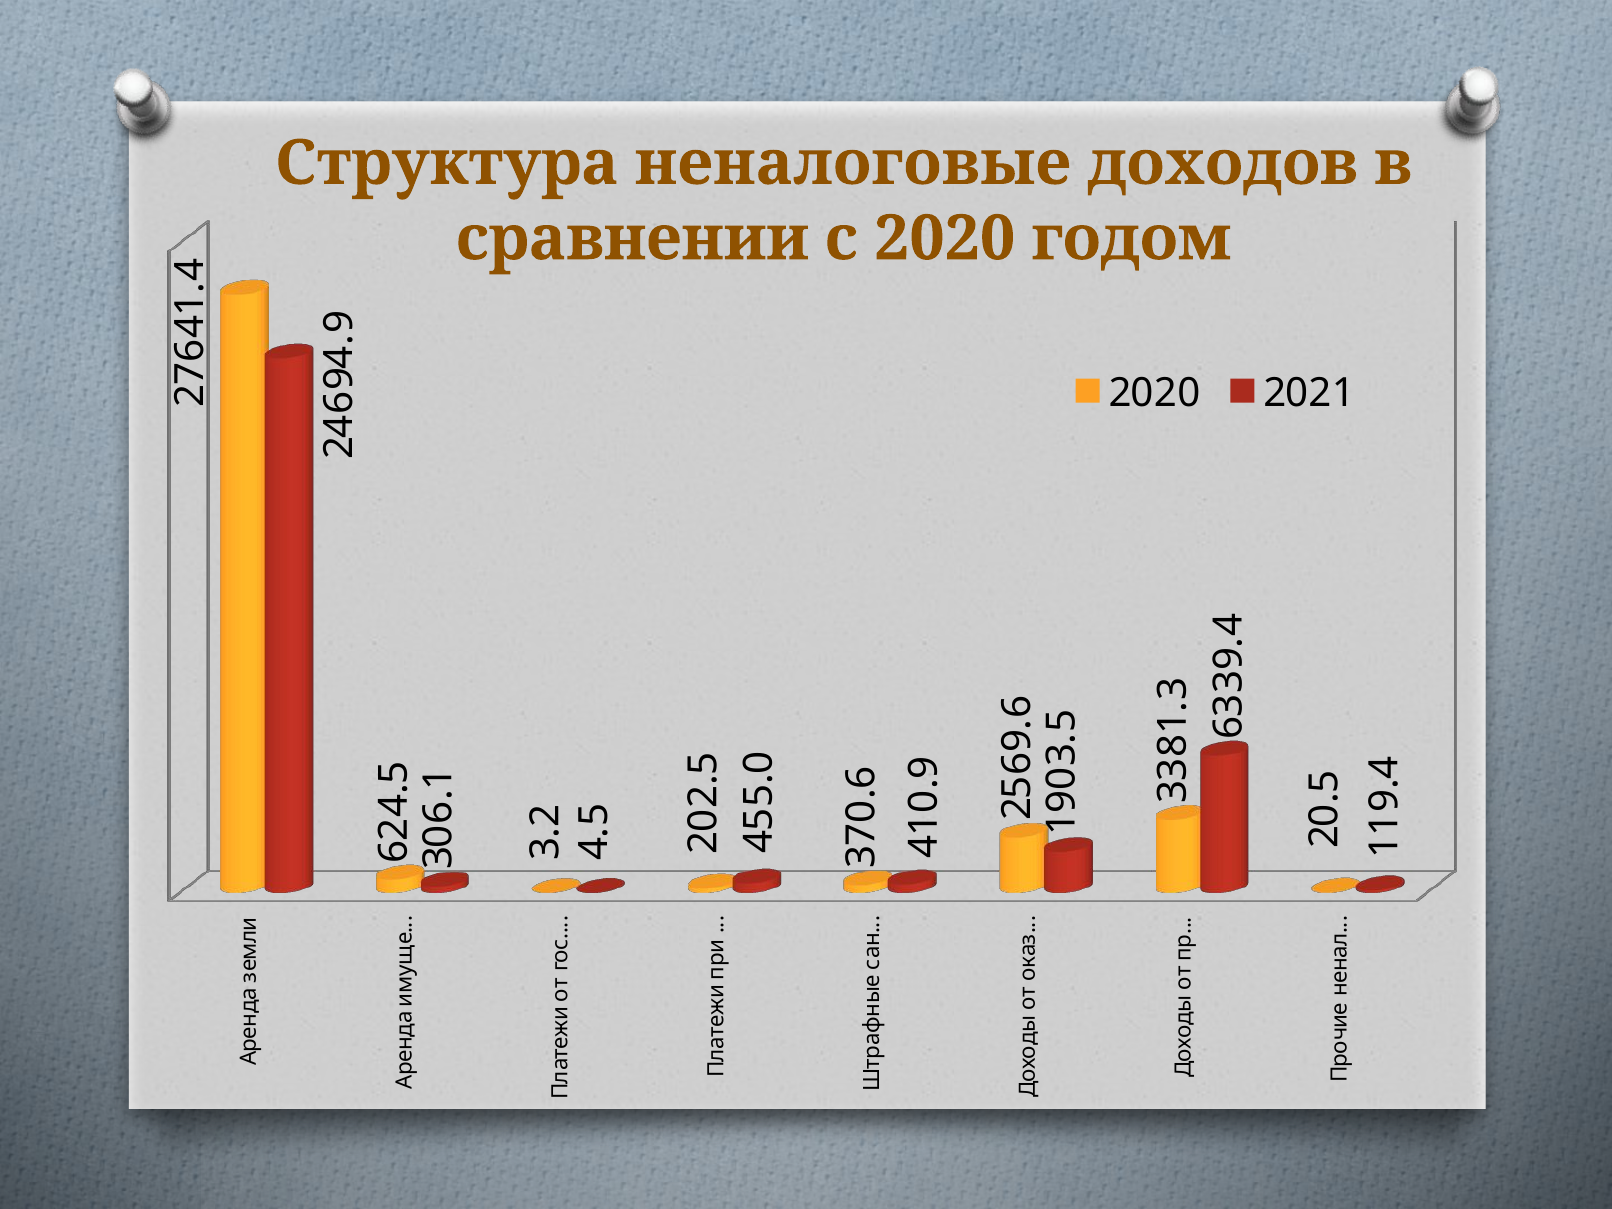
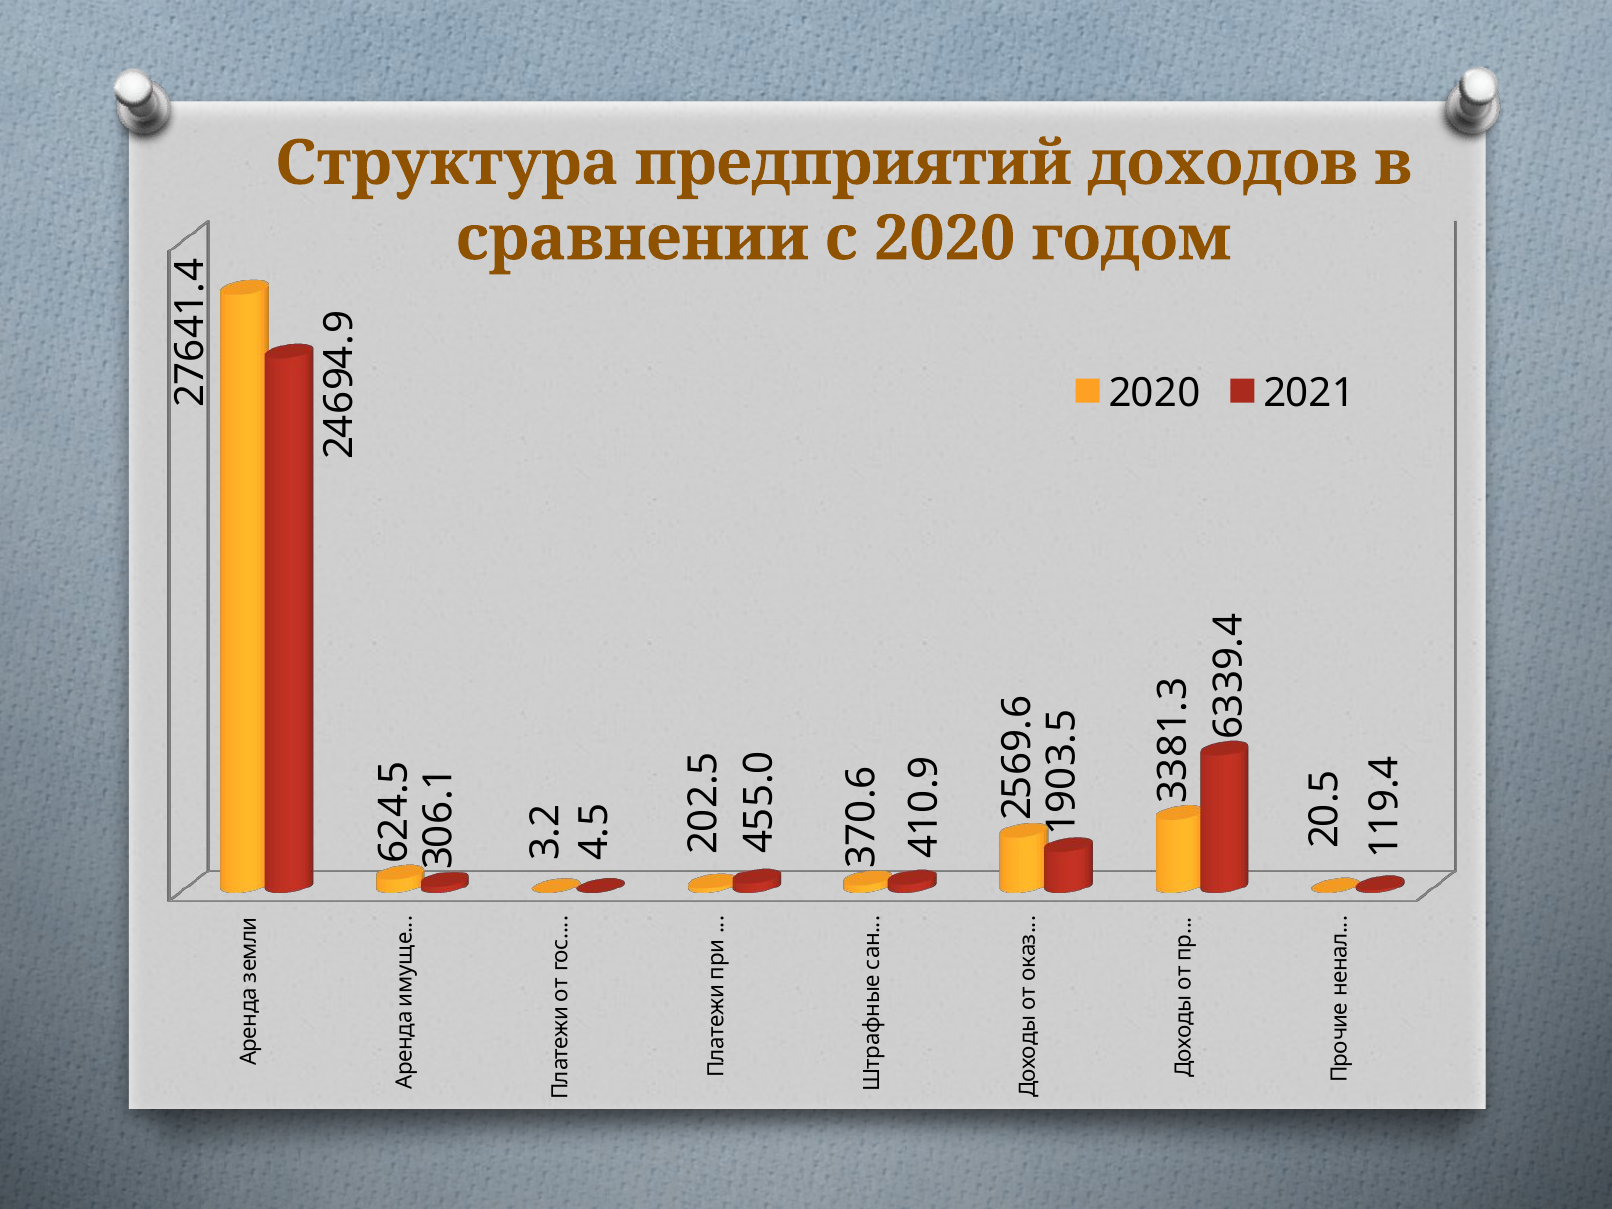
неналоговые: неналоговые -> предприятий (853, 163)
